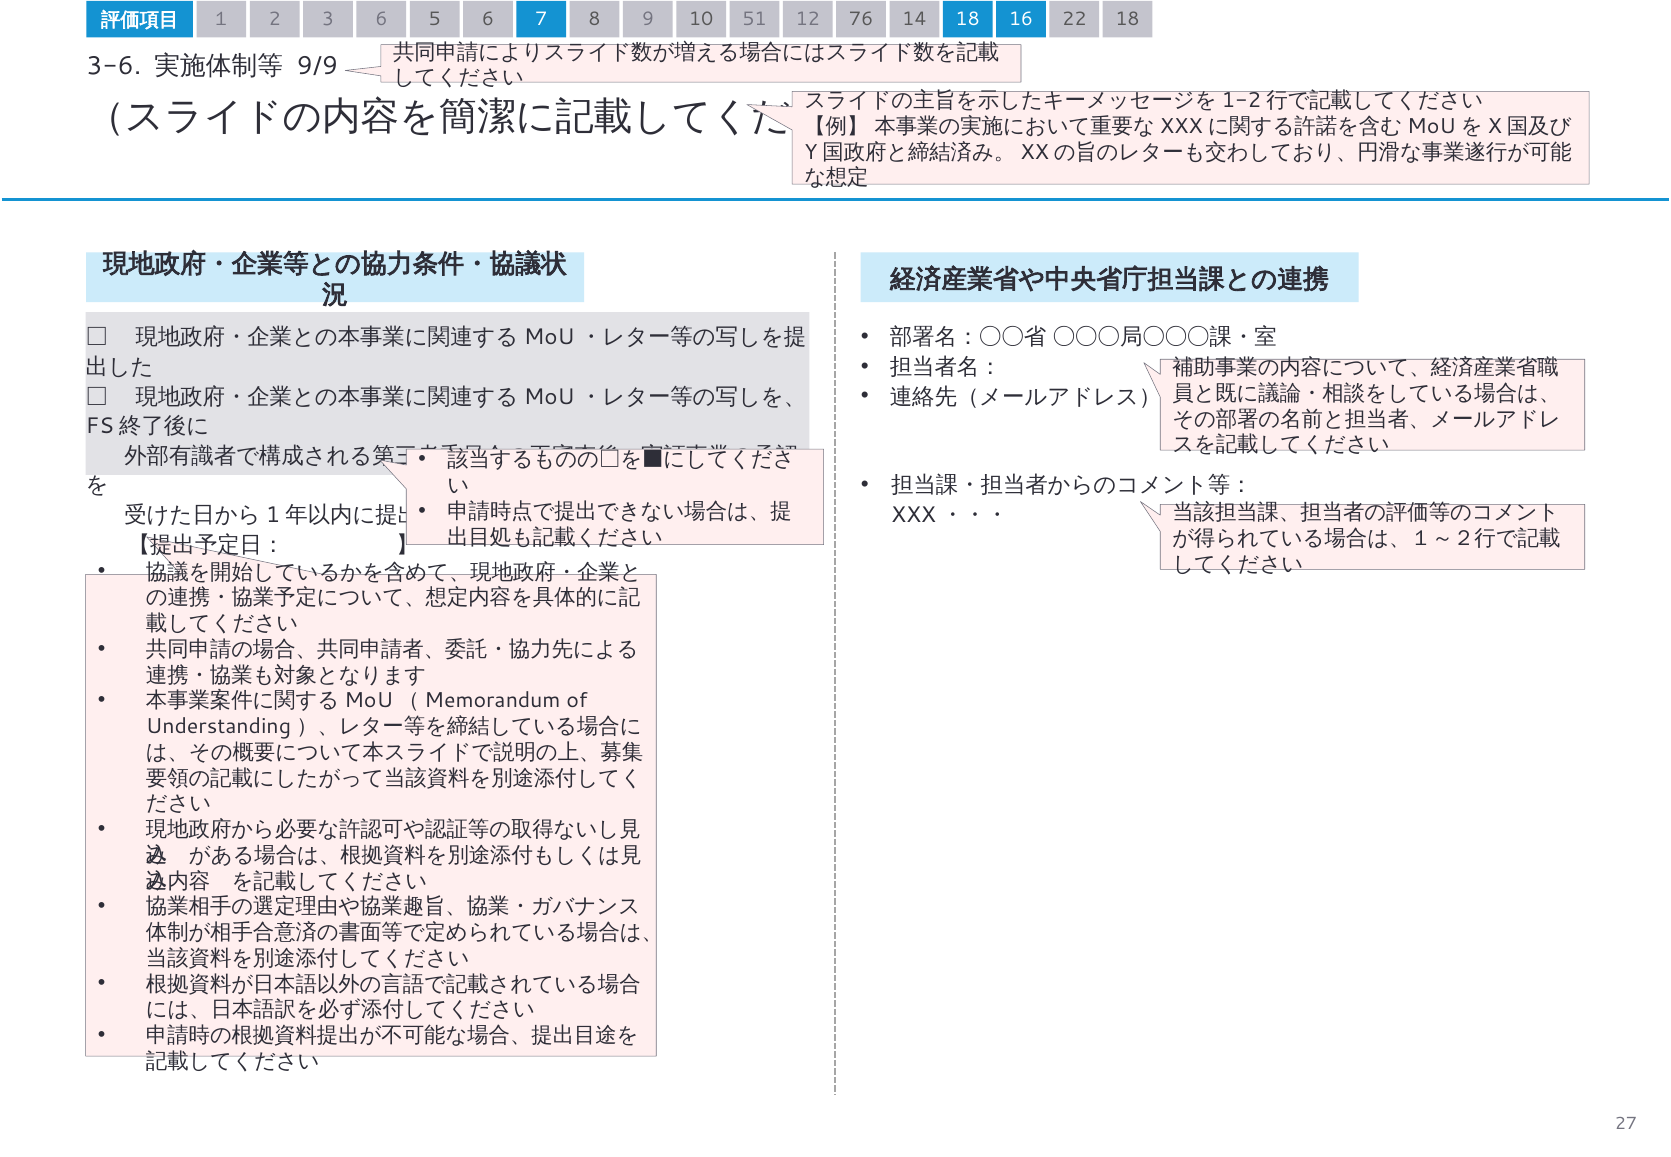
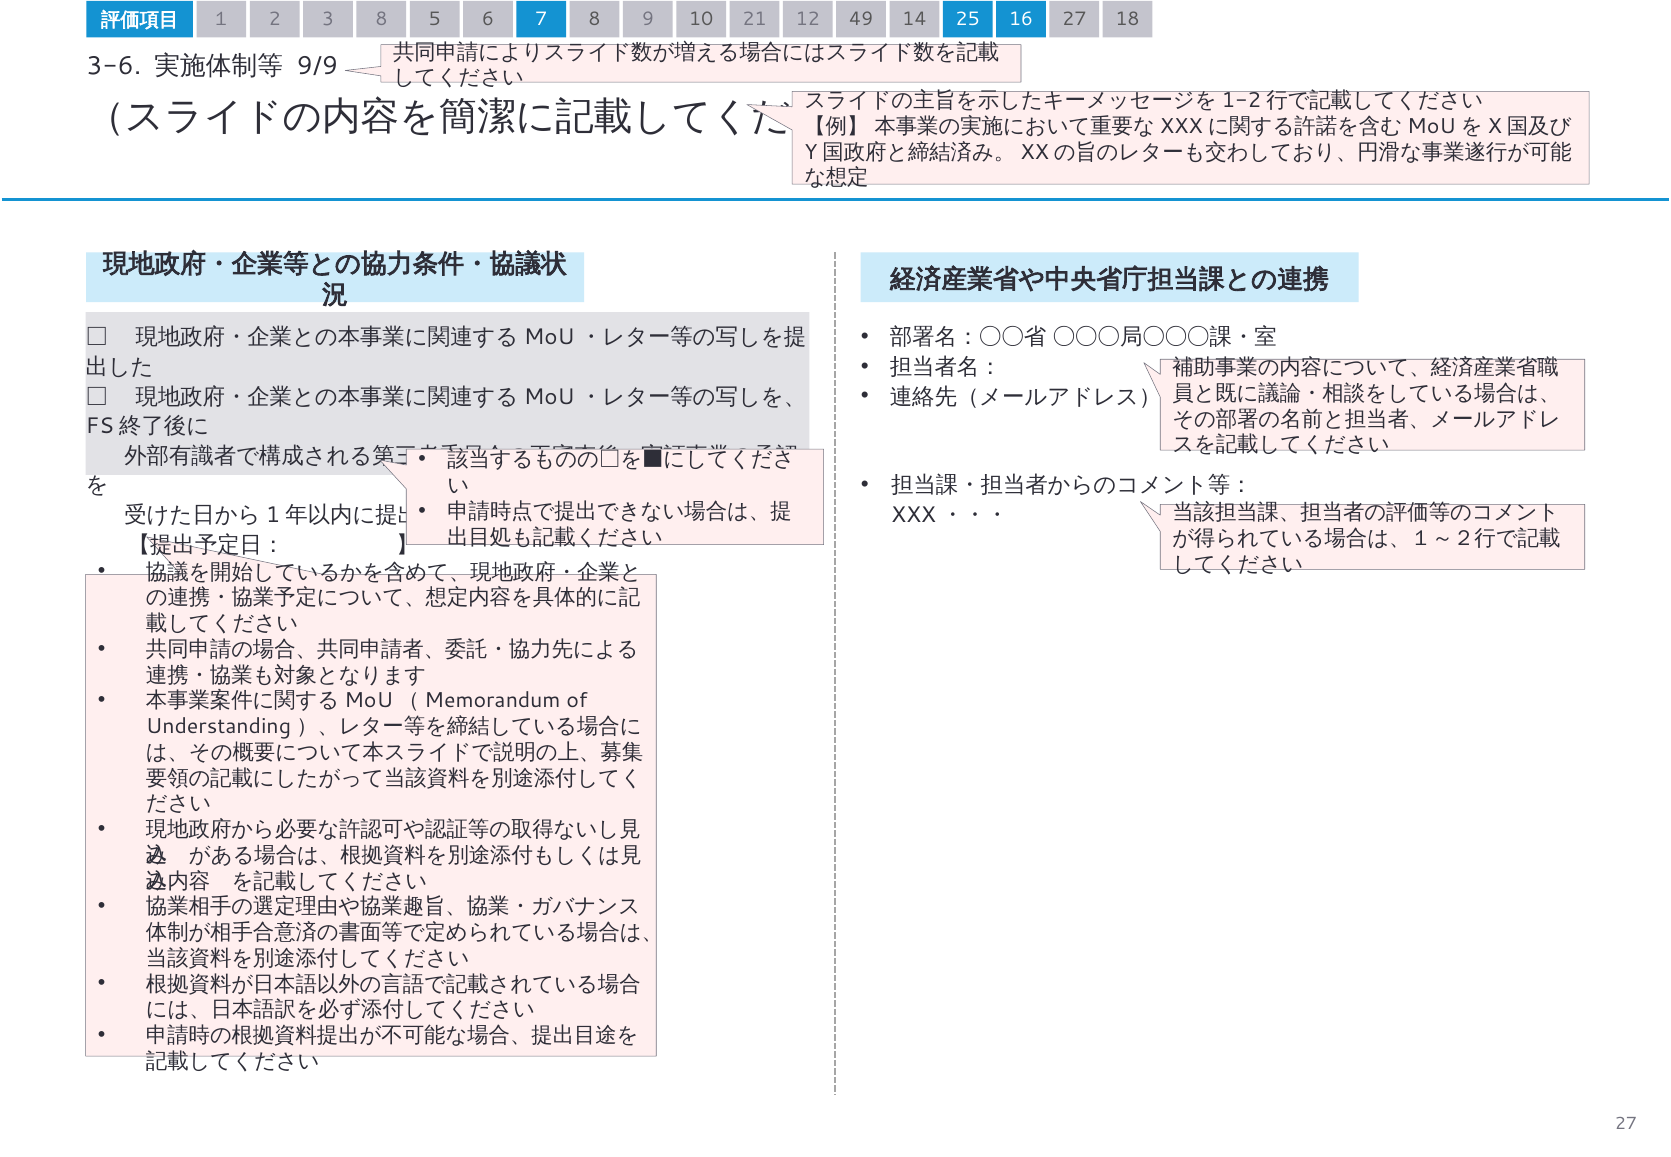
3 6: 6 -> 8 (381, 20)
51: 51 -> 21 (754, 20)
76: 76 -> 49 (861, 20)
14 18: 18 -> 25 (968, 20)
16 22: 22 -> 27 (1074, 20)
